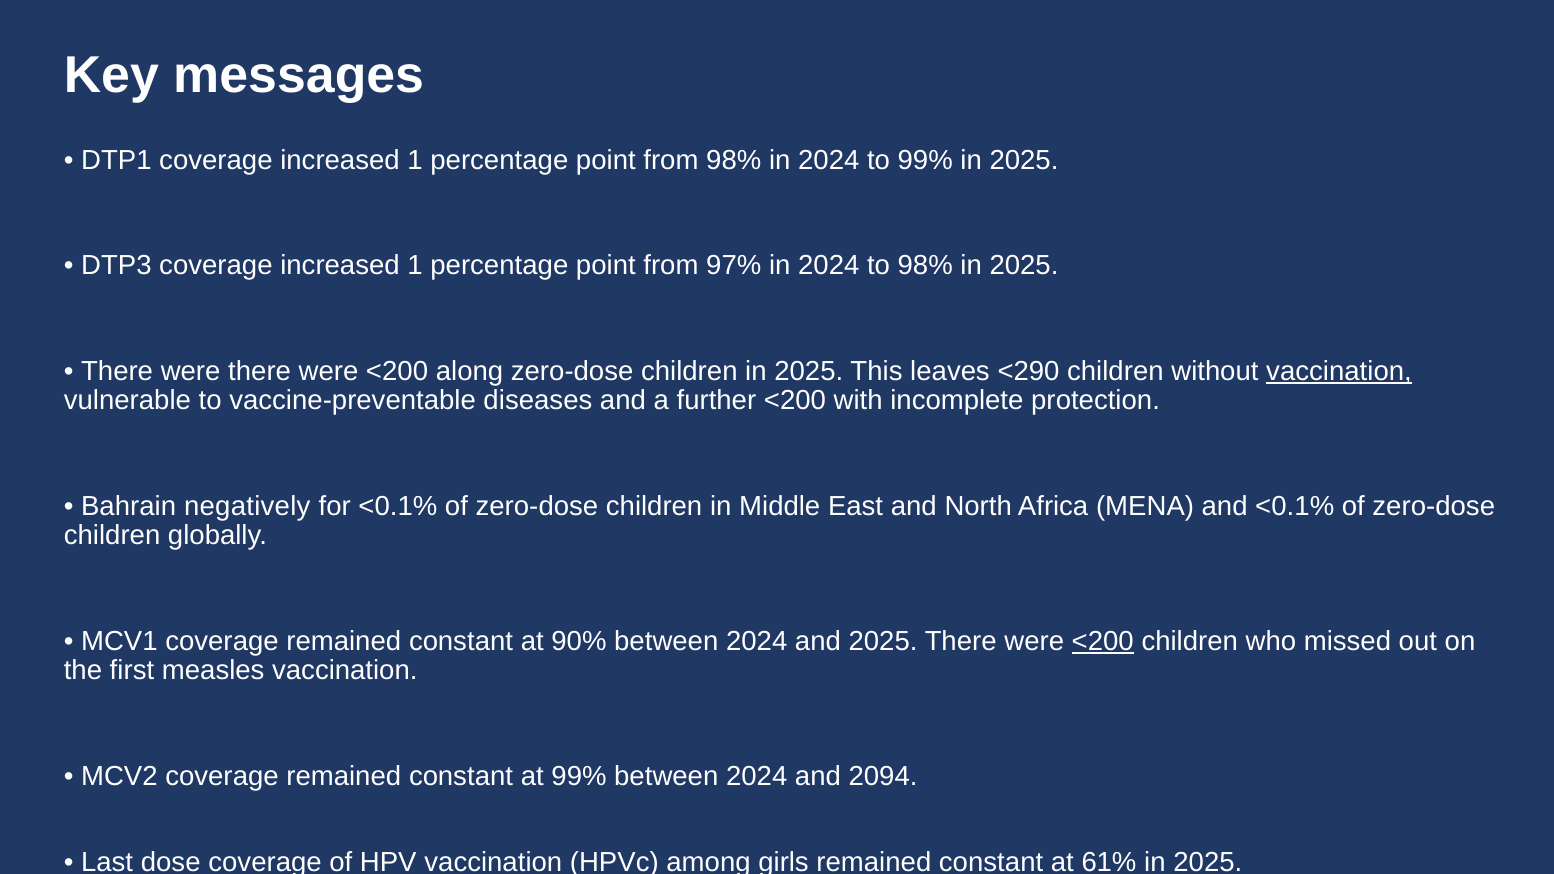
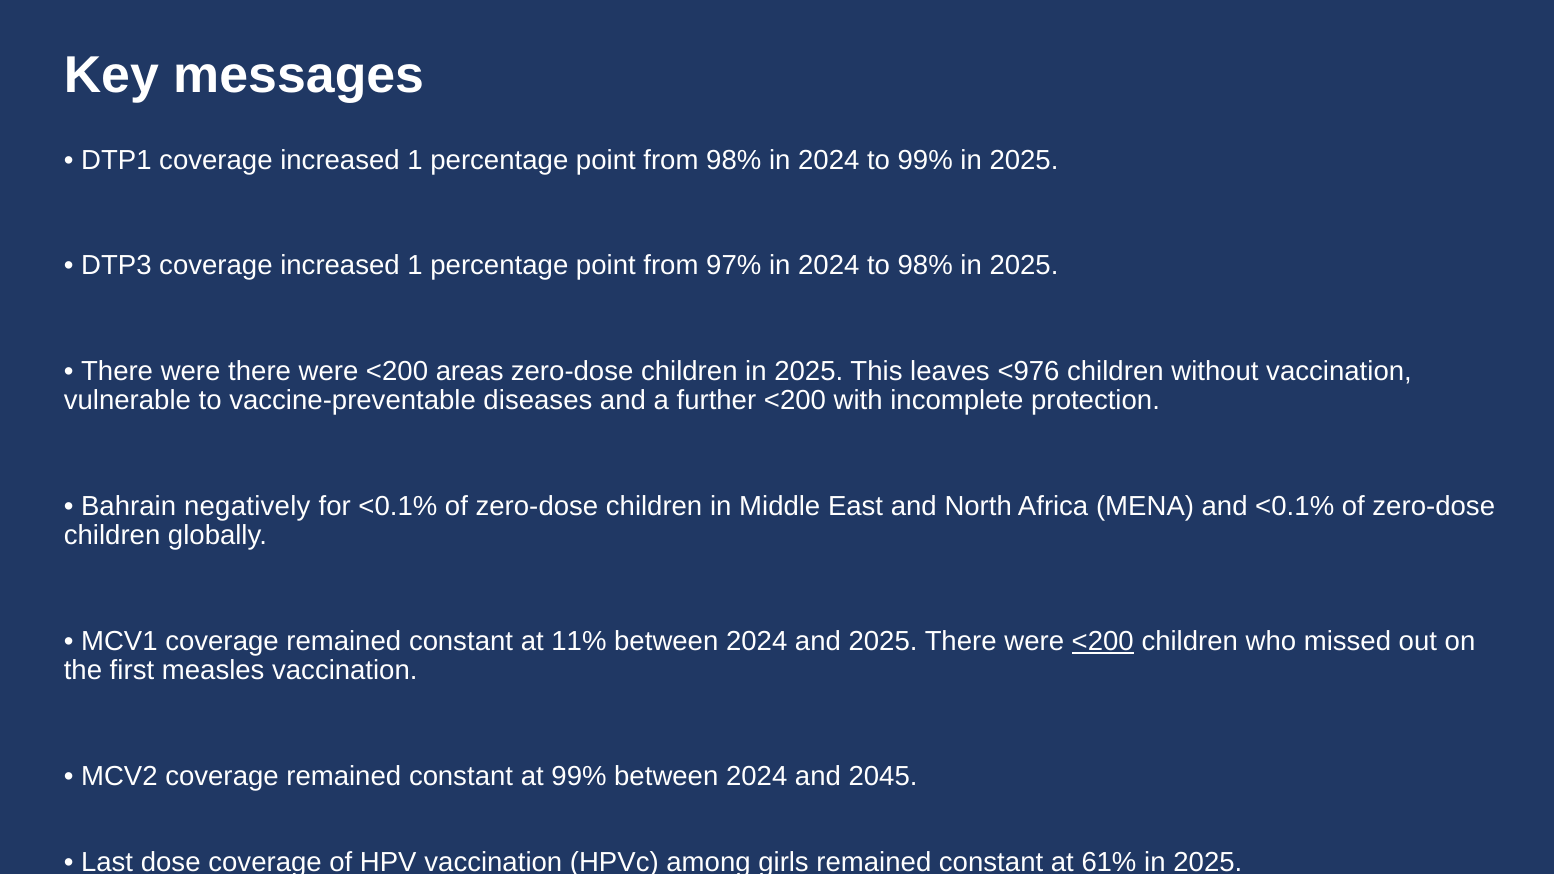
along: along -> areas (470, 371)
<290: <290 -> <976 (1029, 371)
vaccination underline: present -> none (1339, 371)
90%: 90% -> 11% (579, 641)
2094: 2094 -> 2045 (883, 776)
